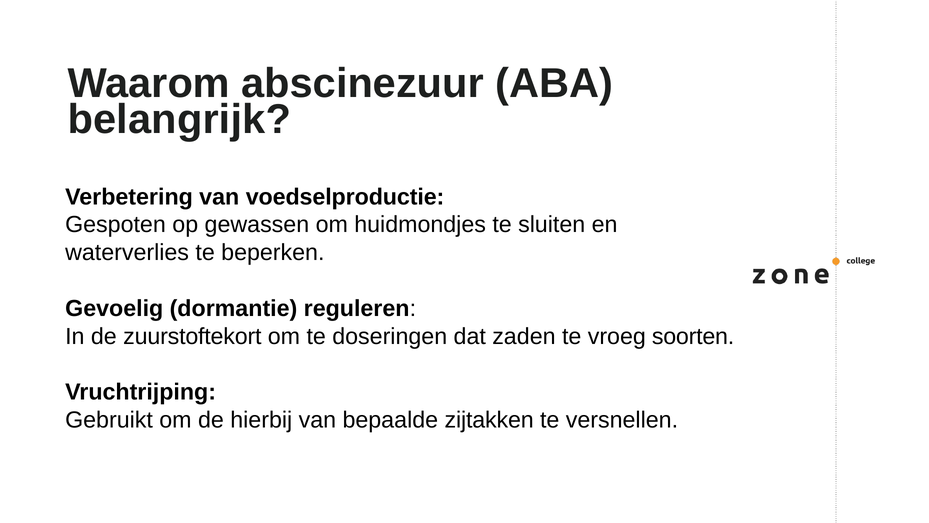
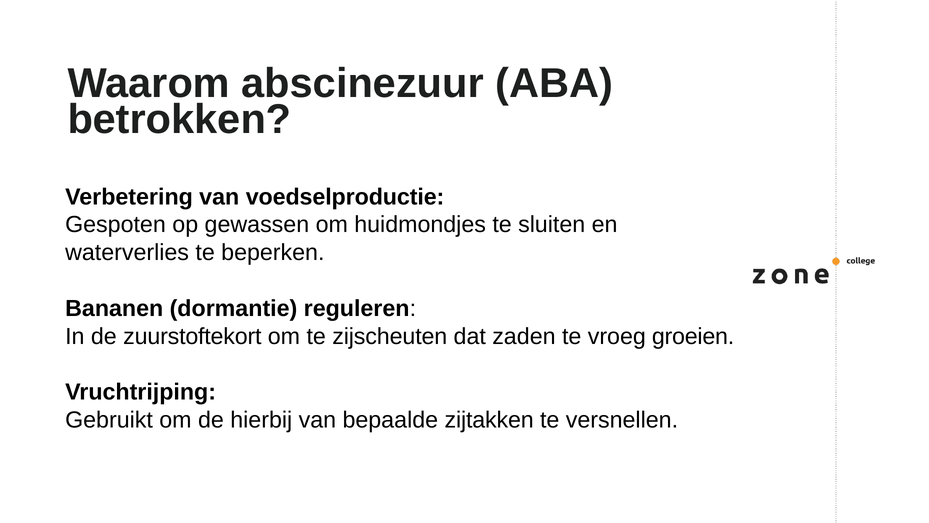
belangrijk: belangrijk -> betrokken (179, 120)
Gevoelig: Gevoelig -> Bananen (114, 308)
doseringen: doseringen -> zijscheuten (390, 336)
soorten: soorten -> groeien (693, 336)
